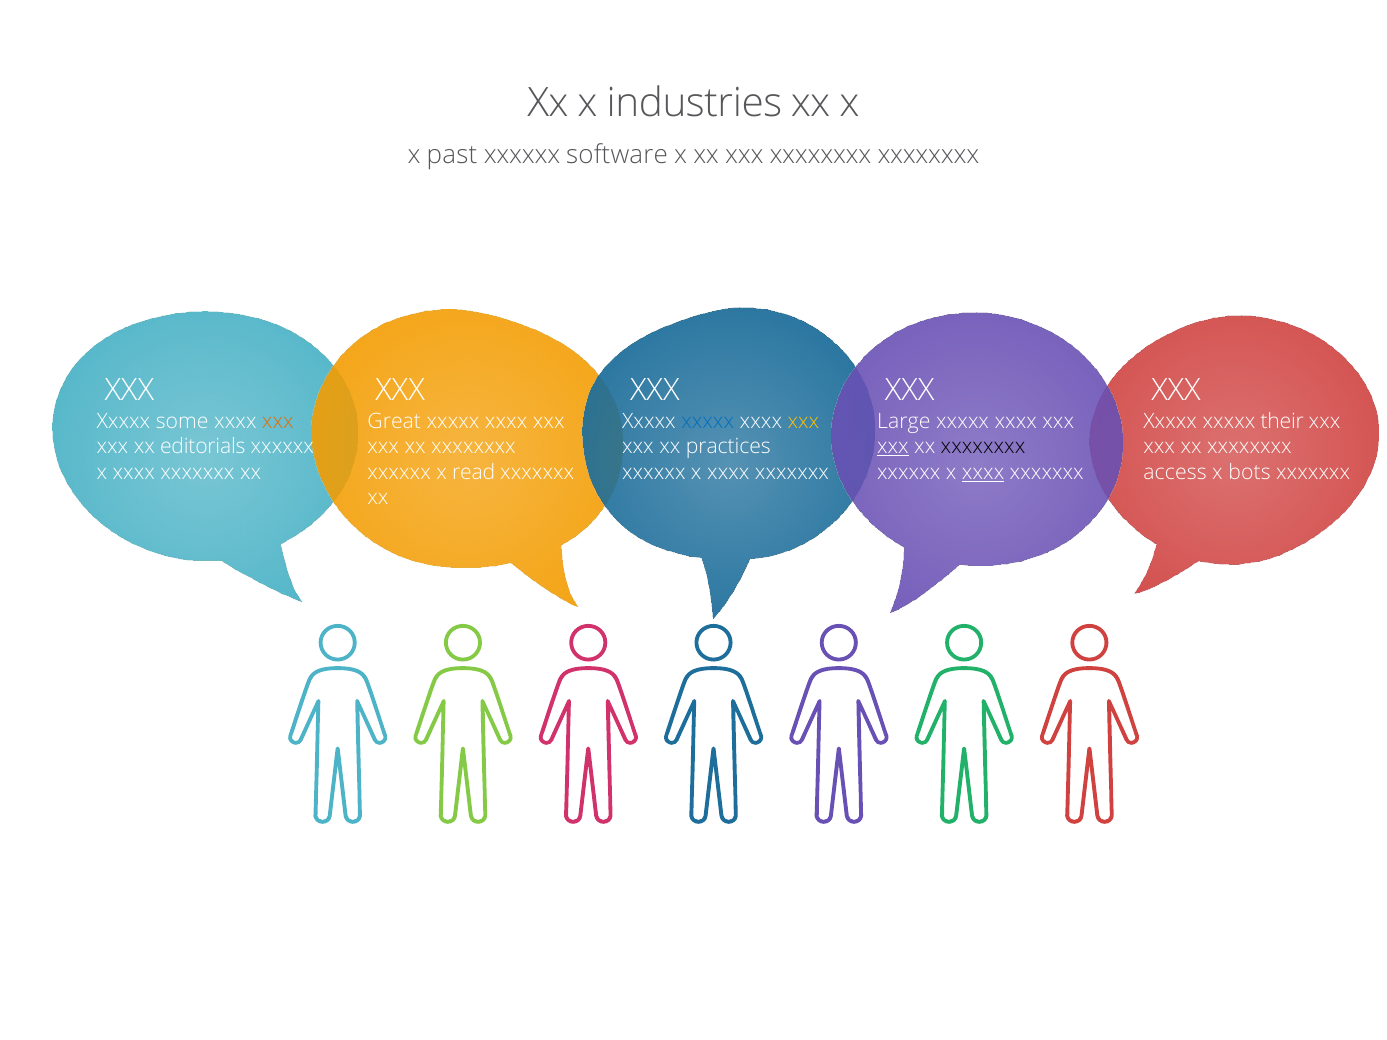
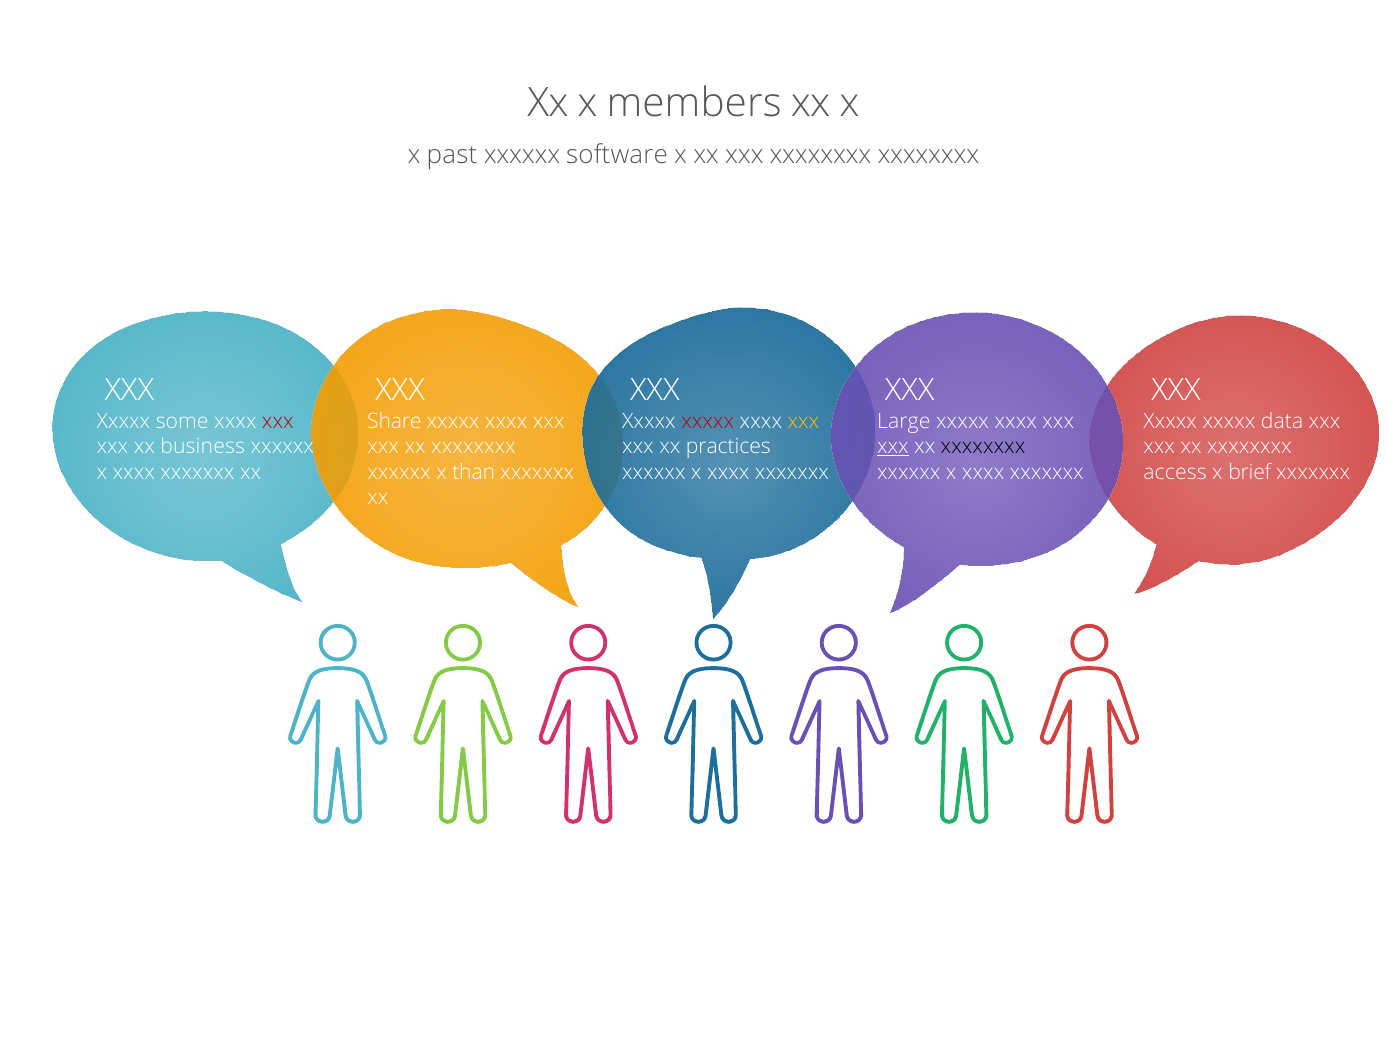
industries: industries -> members (694, 104)
xxx colour: orange -> red (278, 421)
Great: Great -> Share (394, 421)
xxxxx colour: blue -> red (708, 421)
their: their -> data (1282, 421)
editorials: editorials -> business (203, 447)
read: read -> than (474, 472)
xxxx underline: present -> none (983, 472)
bots: bots -> brief (1250, 472)
